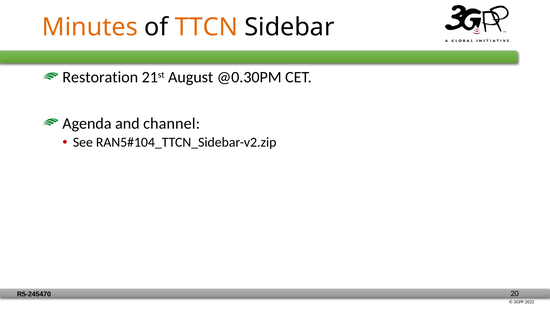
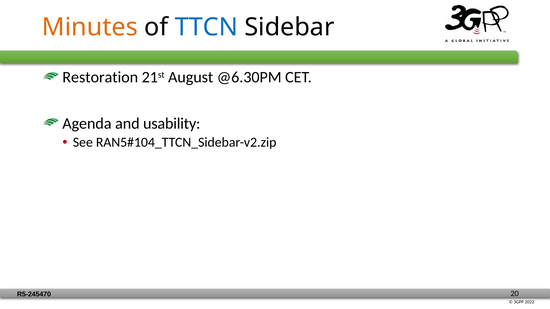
TTCN colour: orange -> blue (206, 27)
@0.30PM: @0.30PM -> @6.30PM (249, 77)
channel: channel -> usability (172, 124)
